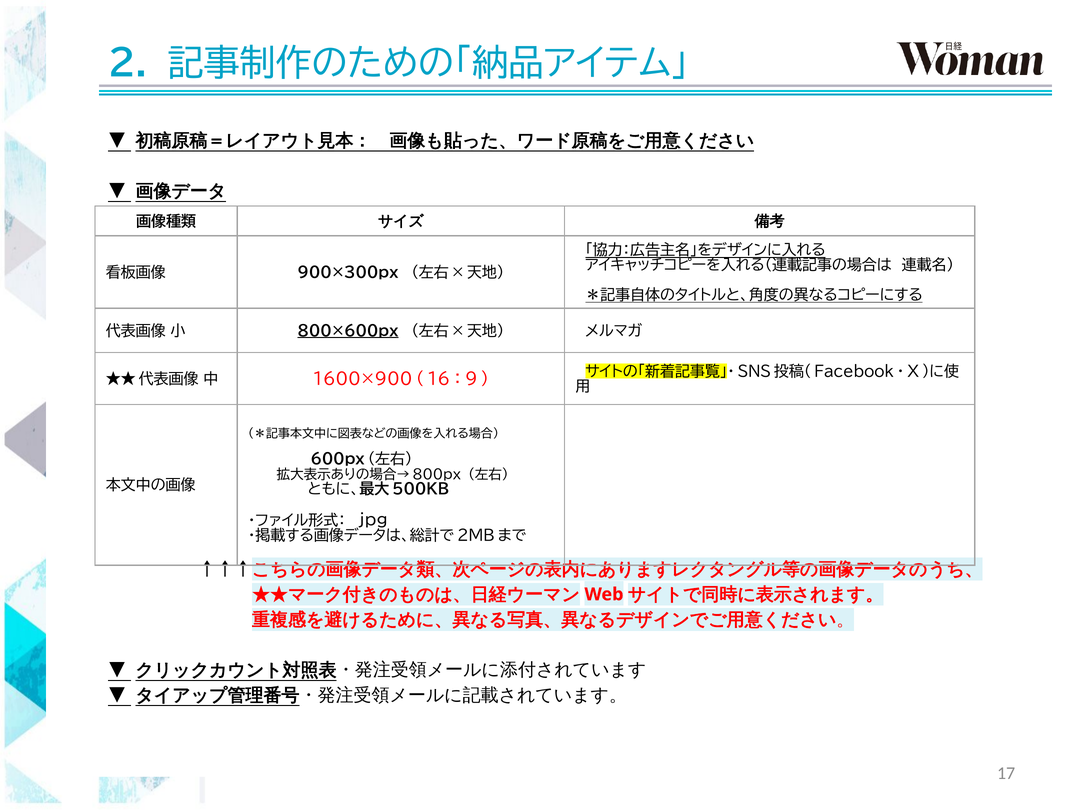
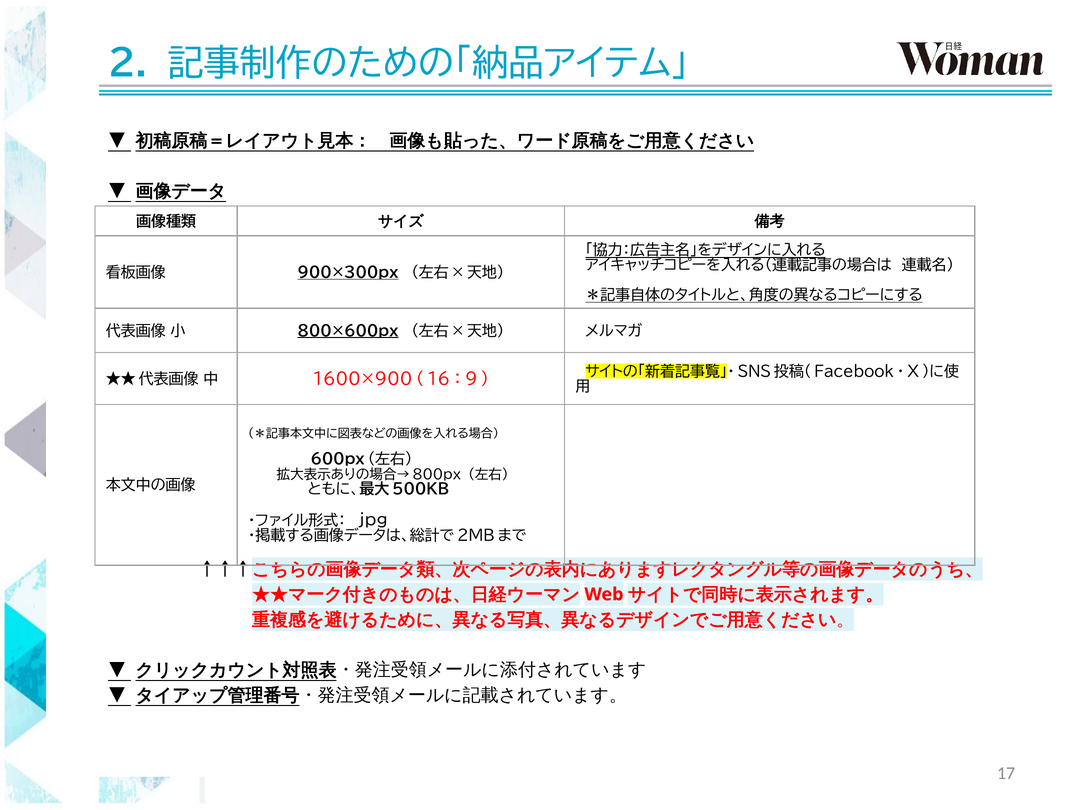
900×300px underline: none -> present (348, 273)
